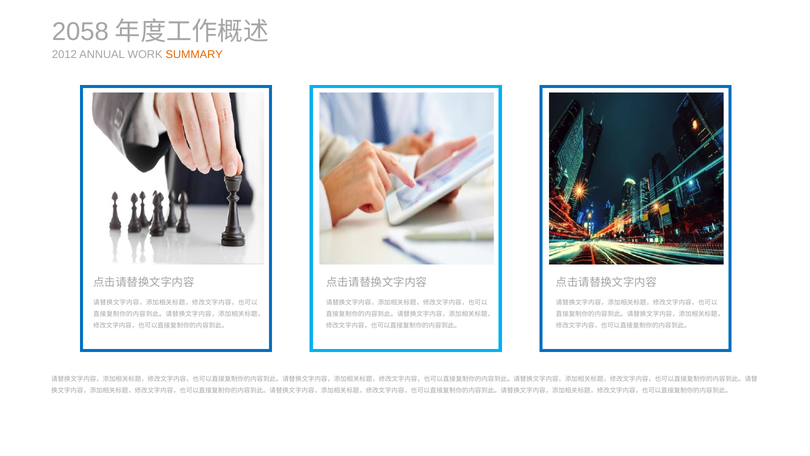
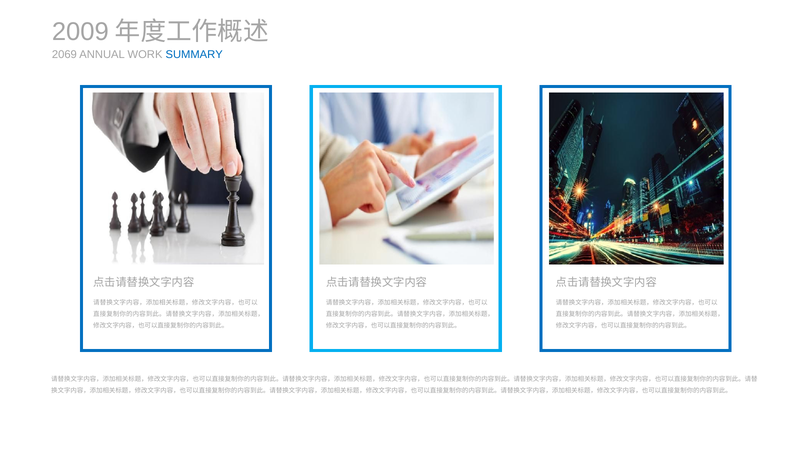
2058: 2058 -> 2009 (80, 32)
2012: 2012 -> 2069 (64, 54)
SUMMARY colour: orange -> blue (194, 54)
